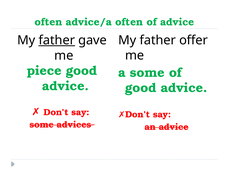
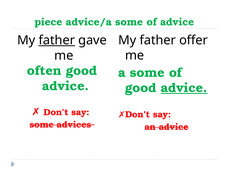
often: often -> piece (48, 22)
advice/a often: often -> some (129, 22)
piece: piece -> often (44, 71)
advice underline: none -> present (184, 88)
